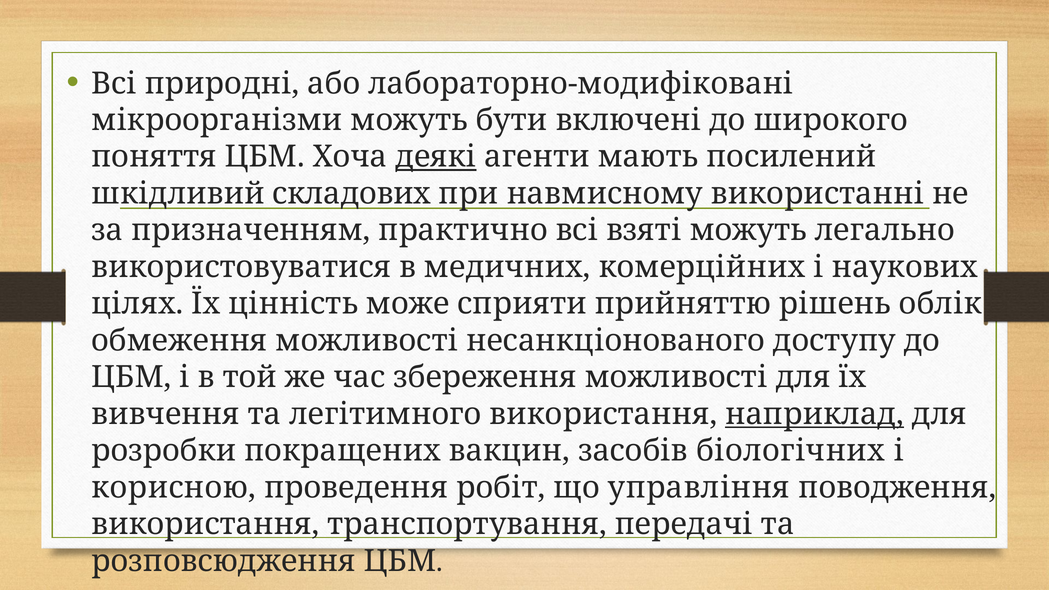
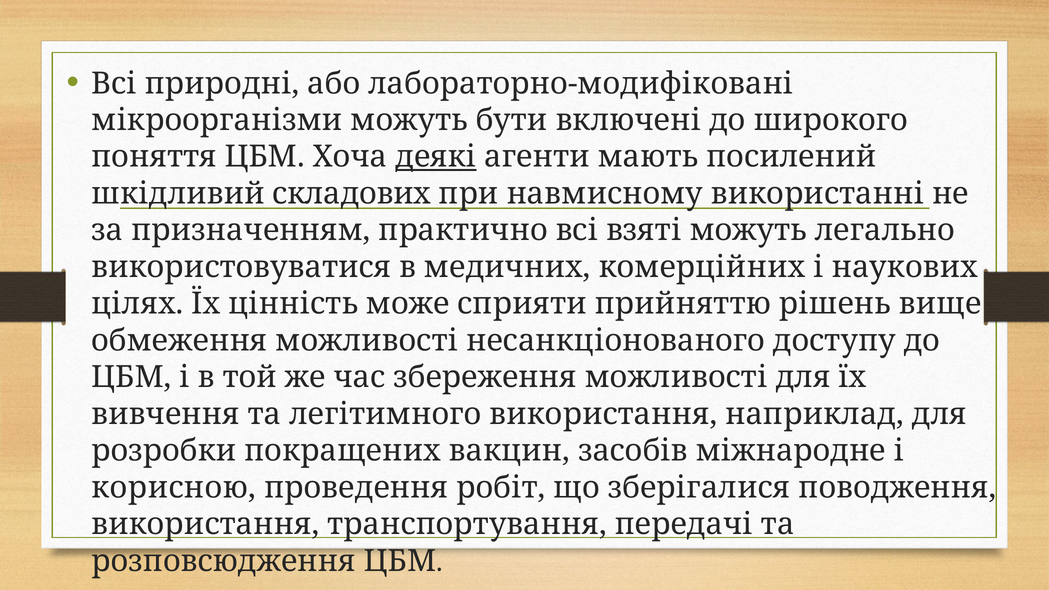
облік: облік -> вище (940, 304)
наприклад underline: present -> none (815, 414)
біологічних: біологічних -> міжнародне (791, 451)
управління: управління -> зберігалися (699, 488)
